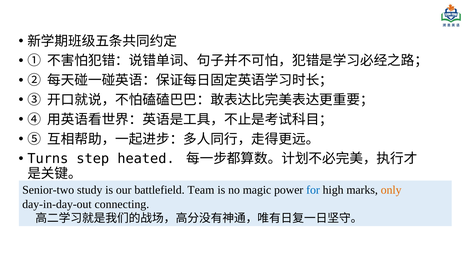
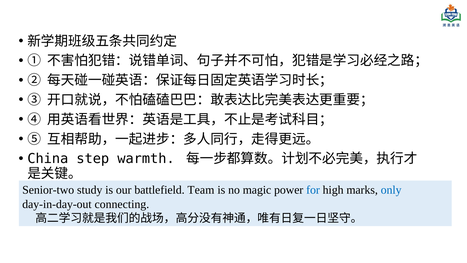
Turns: Turns -> China (48, 159)
heated: heated -> warmth (146, 159)
only colour: orange -> blue (391, 190)
